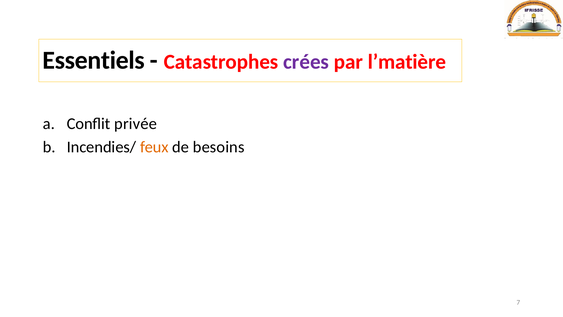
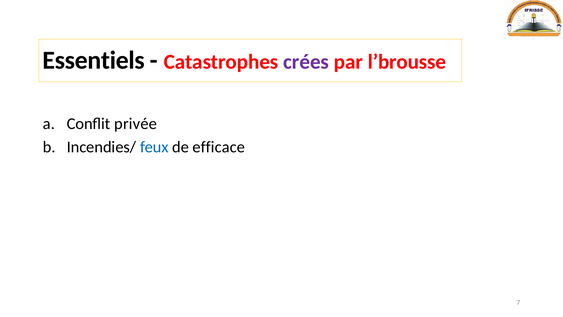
l’matière: l’matière -> l’brousse (407, 62)
feux colour: orange -> blue (154, 147)
besoins: besoins -> efficace (219, 147)
